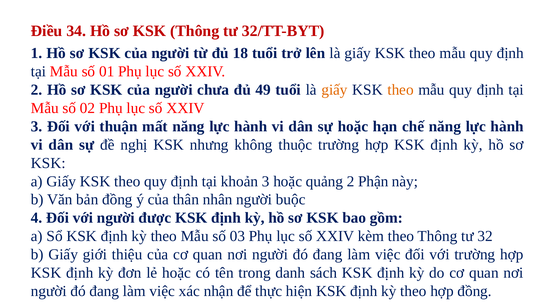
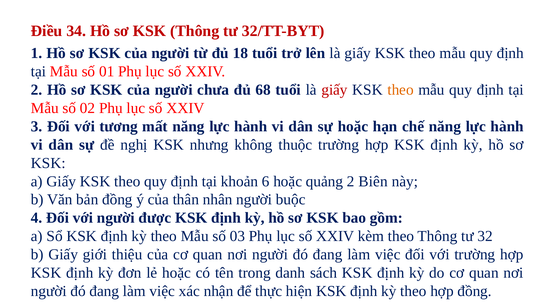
49: 49 -> 68 (263, 90)
giấy colour: orange -> red (335, 90)
thuận: thuận -> tương (119, 126)
khoản 3: 3 -> 6 (266, 181)
Phận: Phận -> Biên (373, 181)
